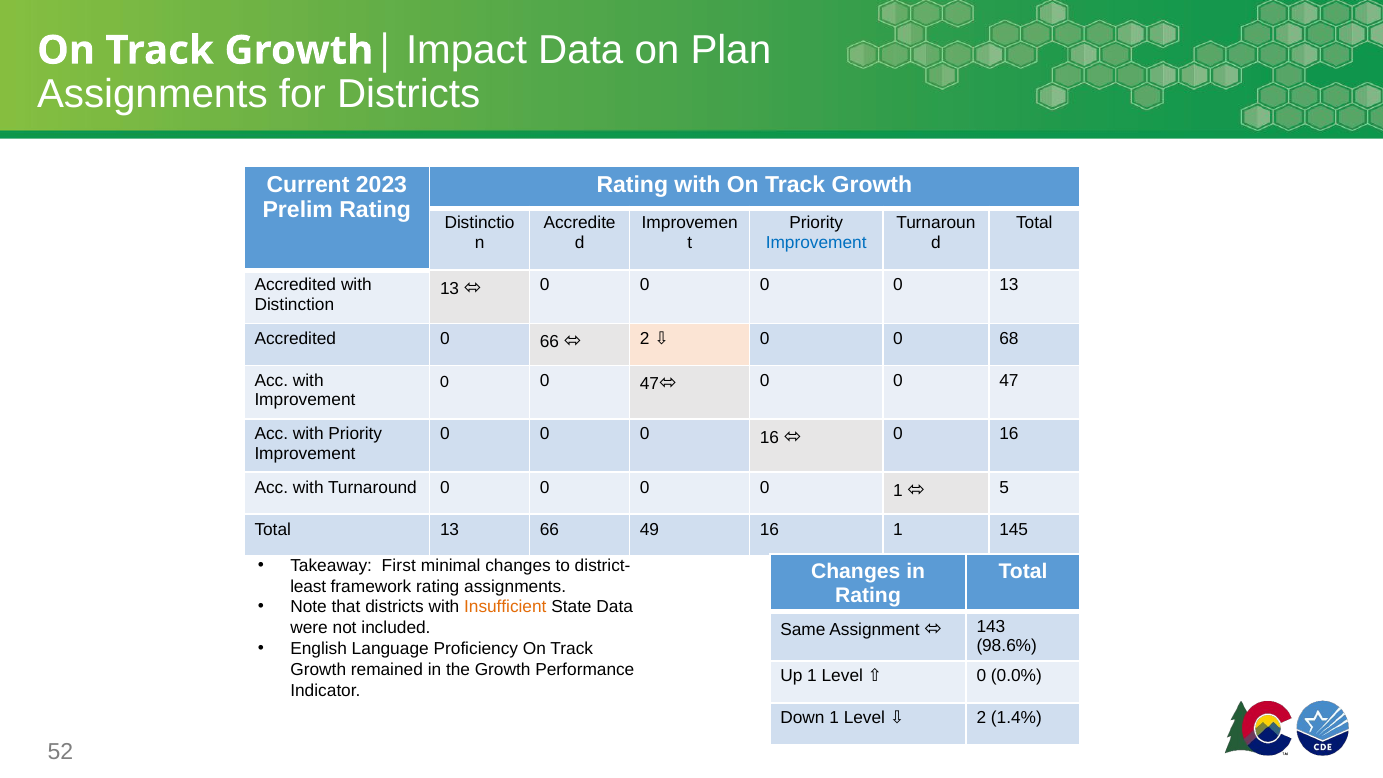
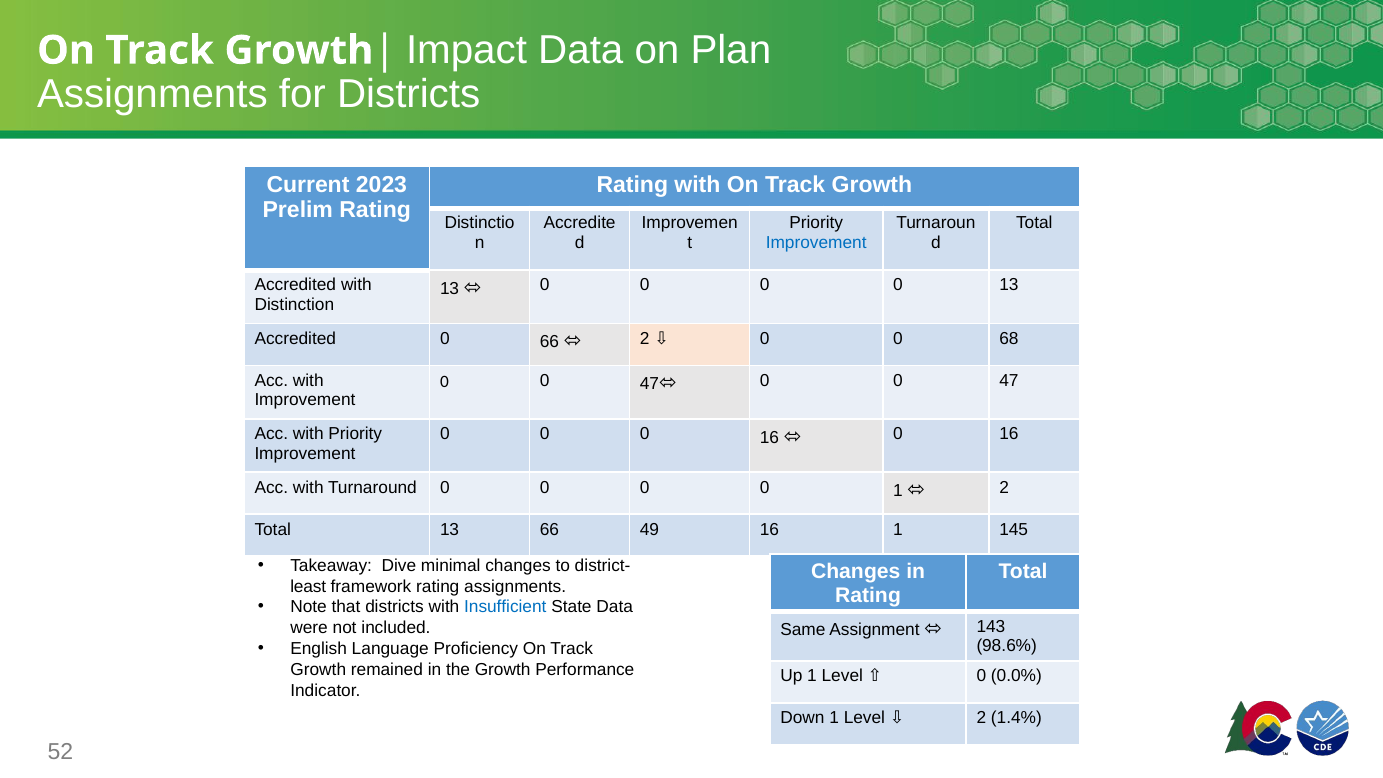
5: 5 -> 2 (1004, 487)
First: First -> Dive (399, 566)
Insufficient colour: orange -> blue (505, 607)
